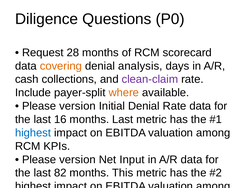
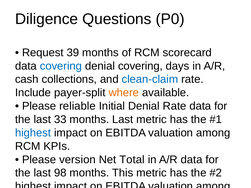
28: 28 -> 39 (73, 53)
covering colour: orange -> blue (61, 66)
denial analysis: analysis -> covering (140, 66)
clean-claim colour: purple -> blue (150, 79)
version: version -> reliable (77, 106)
16: 16 -> 33 (60, 120)
Input: Input -> Total (132, 160)
82: 82 -> 98 (60, 173)
